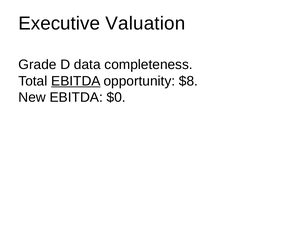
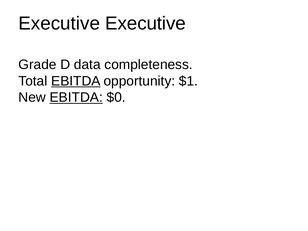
Executive Valuation: Valuation -> Executive (146, 23)
$8: $8 -> $1 (188, 81)
EBITDA underline: none -> present (76, 97)
